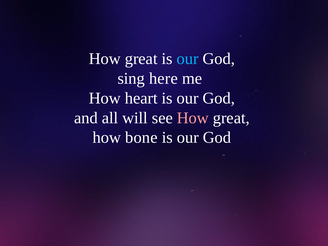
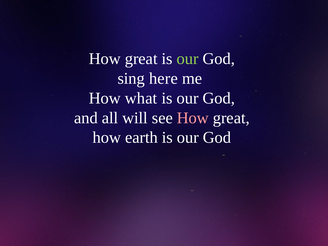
our colour: light blue -> light green (188, 59)
heart: heart -> what (141, 98)
bone: bone -> earth (141, 138)
